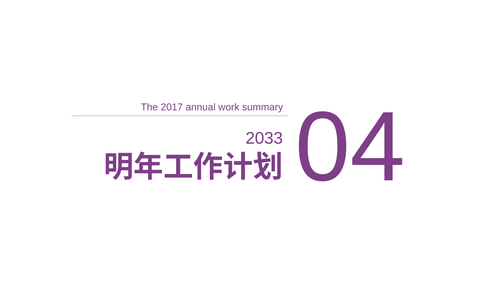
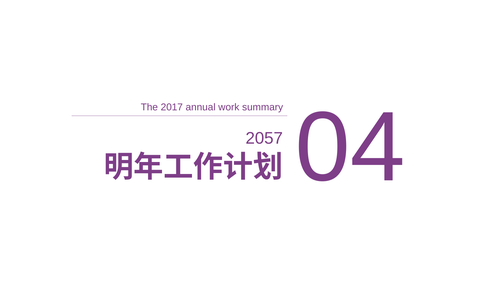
2033: 2033 -> 2057 (264, 139)
